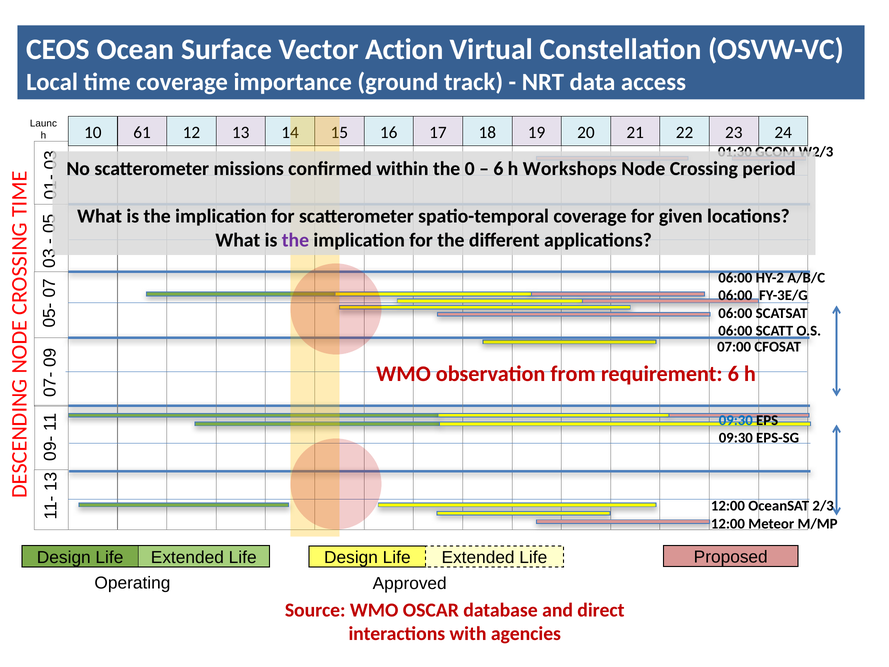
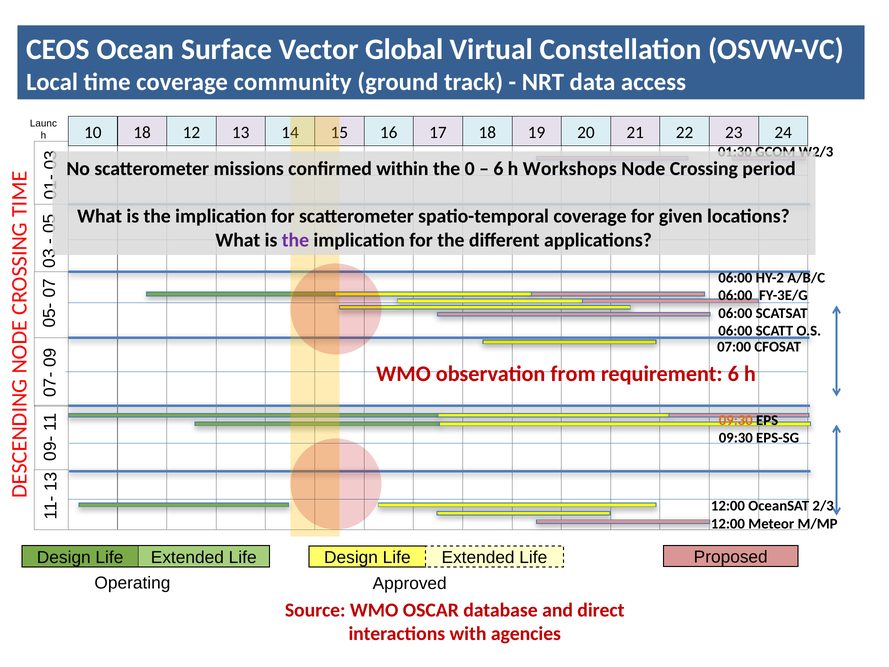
Action: Action -> Global (404, 50)
importance: importance -> community (293, 82)
10 61: 61 -> 18 (142, 132)
09:30 colour: blue -> orange (736, 420)
